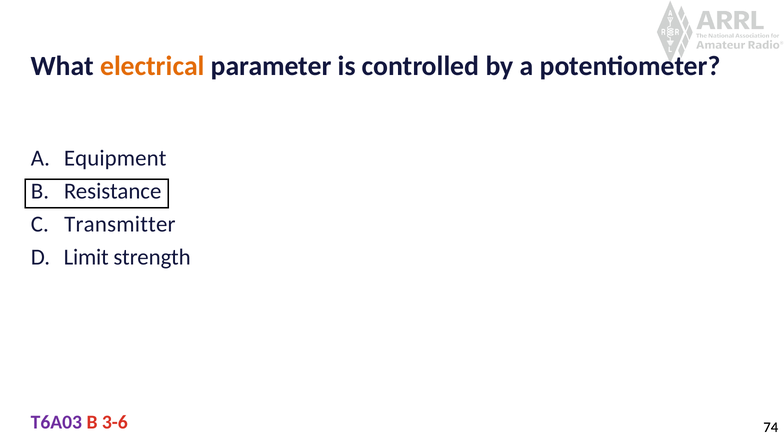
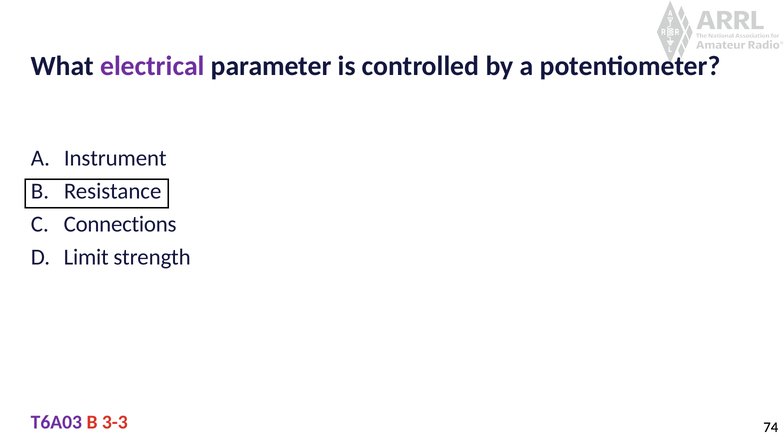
electrical colour: orange -> purple (152, 66)
Equipment: Equipment -> Instrument (115, 158)
Transmitter: Transmitter -> Connections (120, 224)
3-6: 3-6 -> 3-3 (115, 422)
